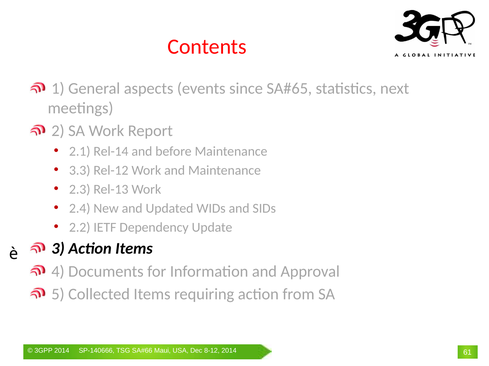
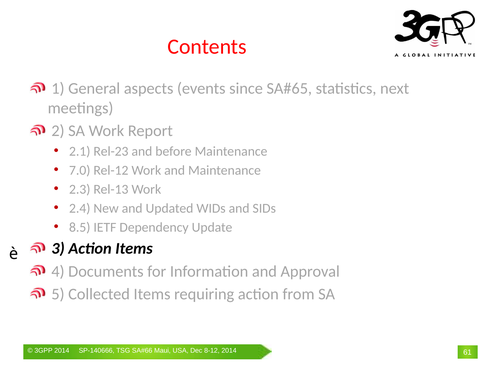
Rel-14: Rel-14 -> Rel-23 (111, 152)
3.3: 3.3 -> 7.0 (80, 171)
2.2: 2.2 -> 8.5 (80, 228)
